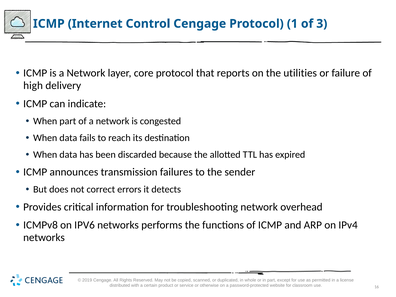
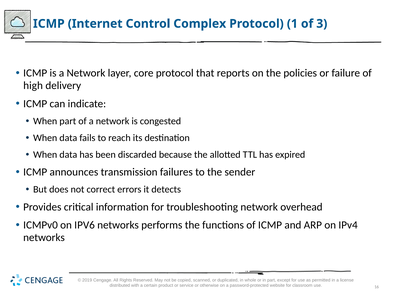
Control Cengage: Cengage -> Complex (200, 24)
utilities: utilities -> policies (300, 73)
8: 8 -> 0 (55, 225)
